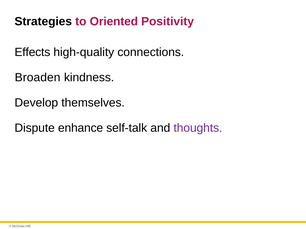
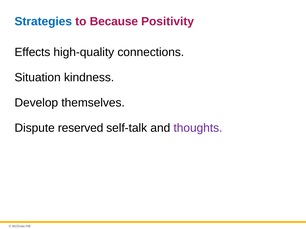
Strategies colour: black -> blue (43, 21)
Oriented: Oriented -> Because (114, 21)
Broaden: Broaden -> Situation (38, 78)
enhance: enhance -> reserved (81, 128)
